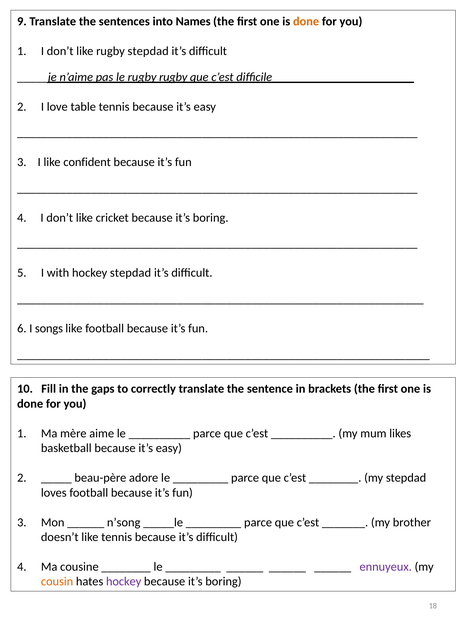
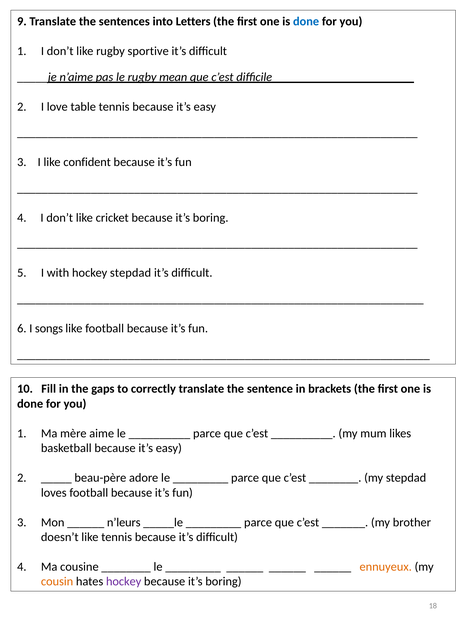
Names: Names -> Letters (193, 21)
done colour: orange -> blue (306, 21)
rugby stepdad: stepdad -> sportive (148, 51)
rugby rugby: rugby -> mean (173, 77)
n’song: n’song -> n’leurs (124, 522)
ennuyeux colour: purple -> orange (386, 566)
